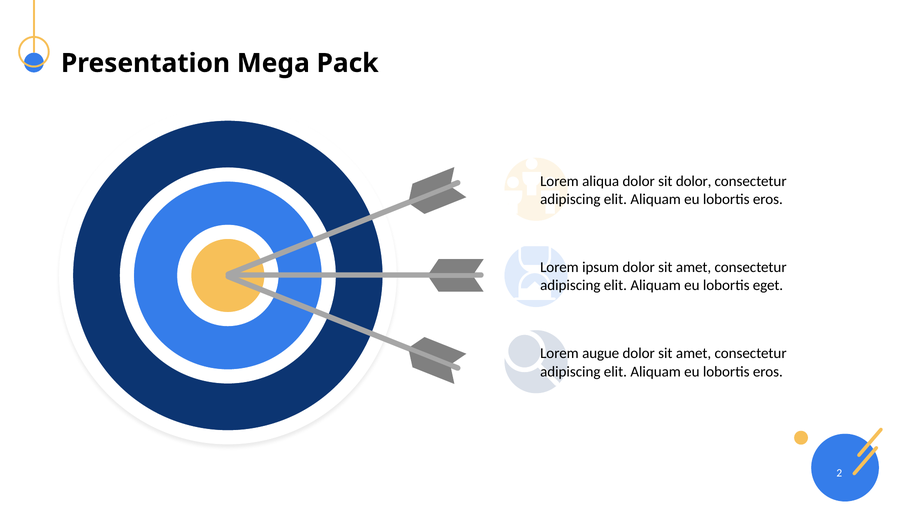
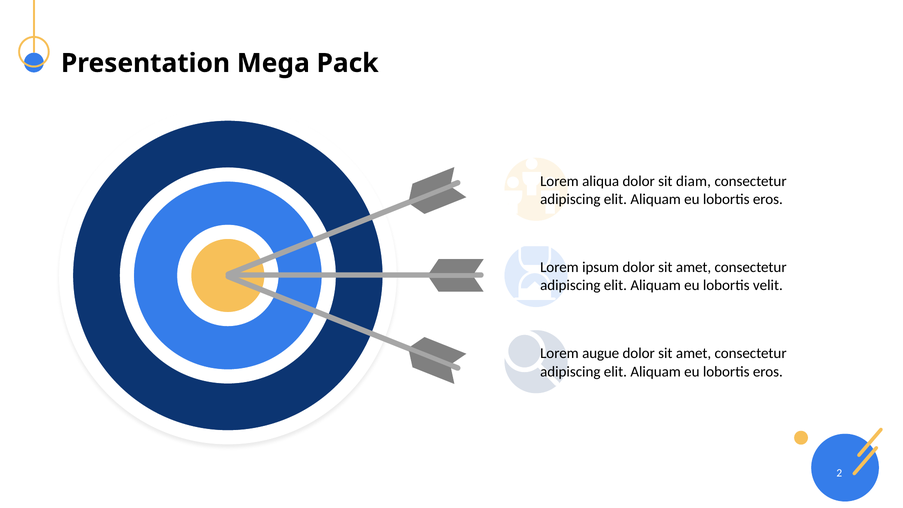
sit dolor: dolor -> diam (694, 181)
eget: eget -> velit (768, 285)
